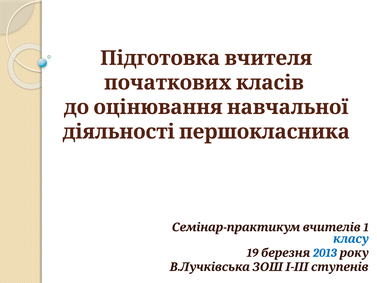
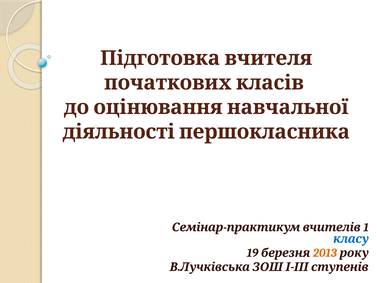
2013 colour: blue -> orange (325, 253)
